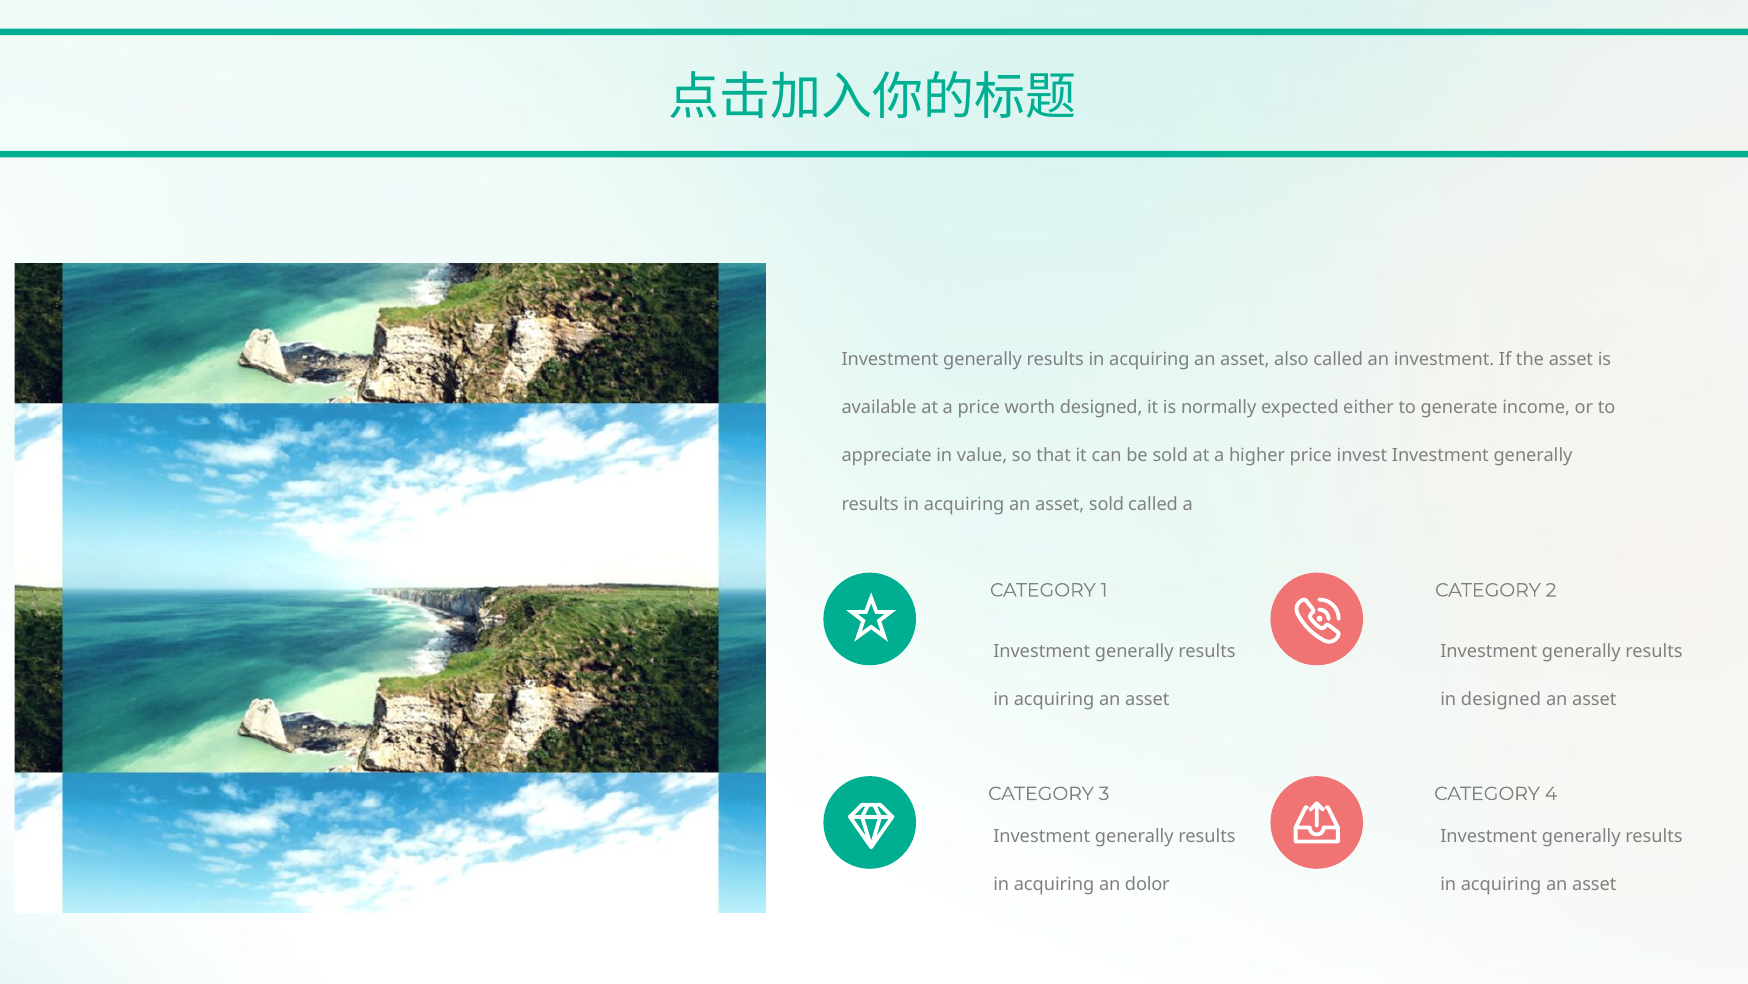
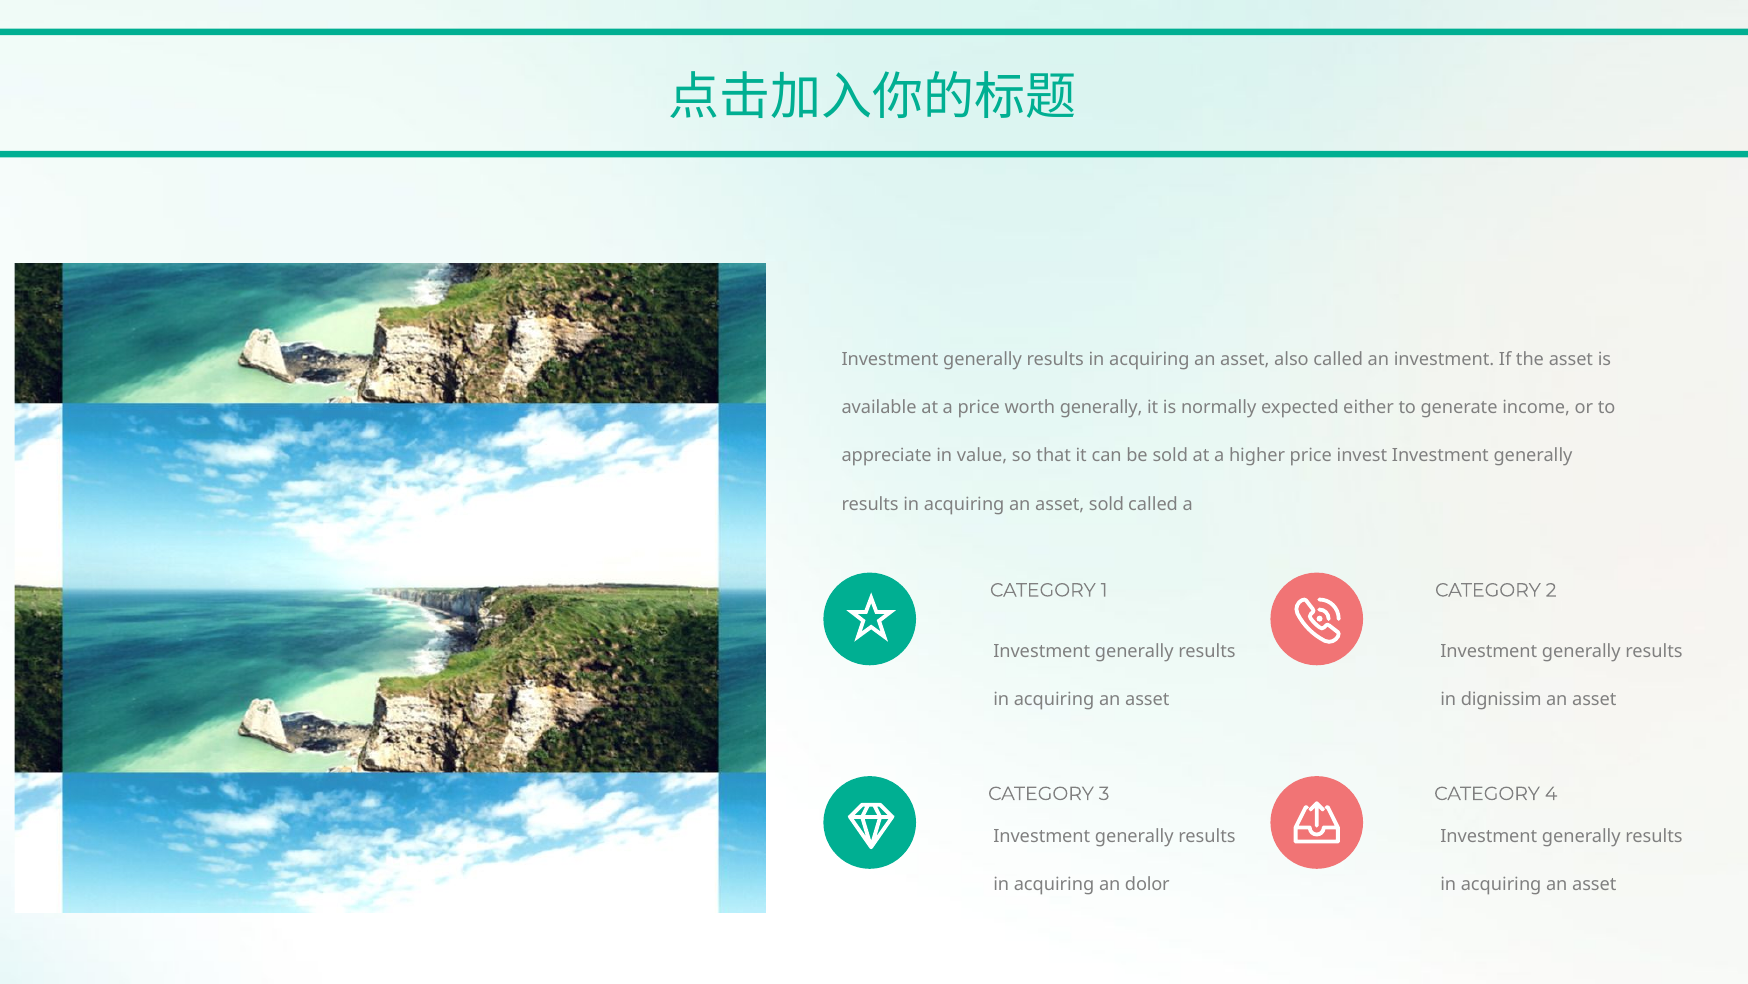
worth designed: designed -> generally (1101, 407)
in designed: designed -> dignissim (1501, 699)
